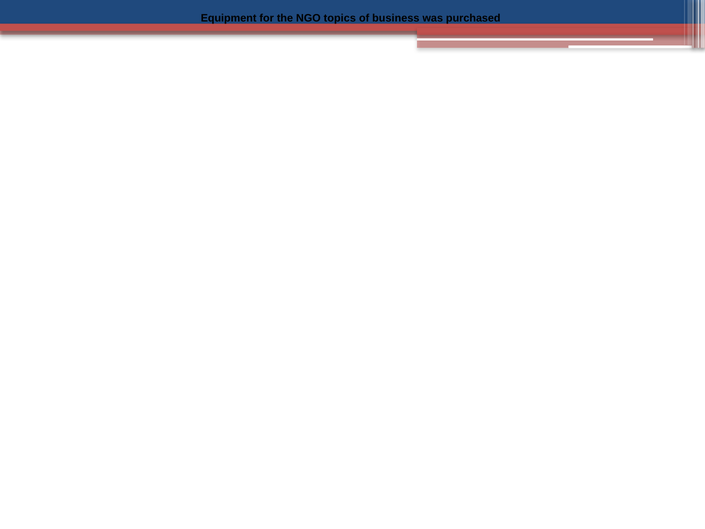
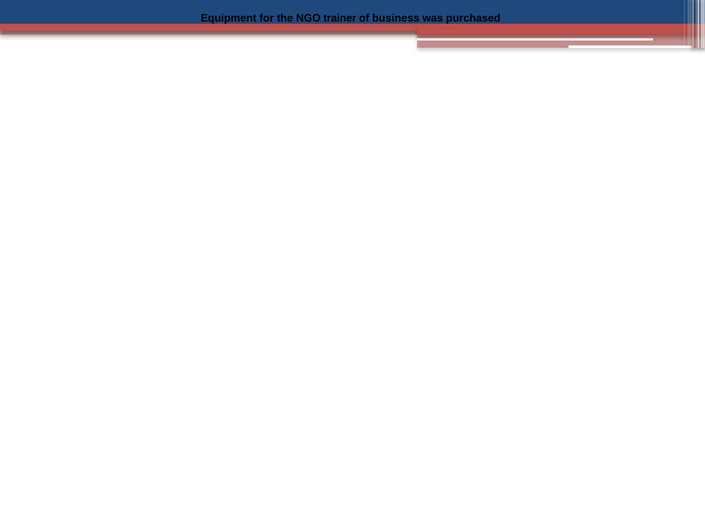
topics: topics -> trainer (340, 18)
